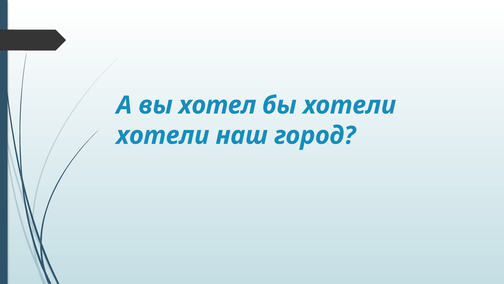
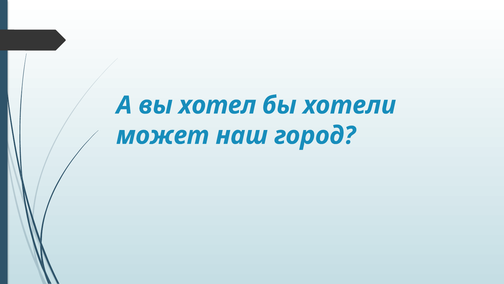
хотели: хотели -> может (163, 135)
